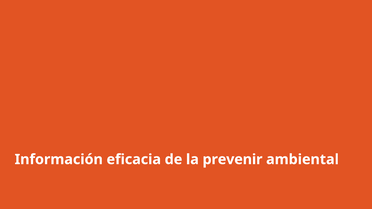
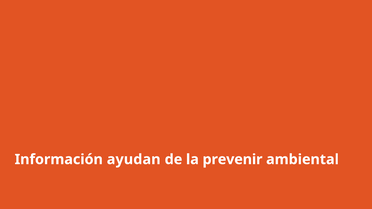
eficacia: eficacia -> ayudan (134, 160)
